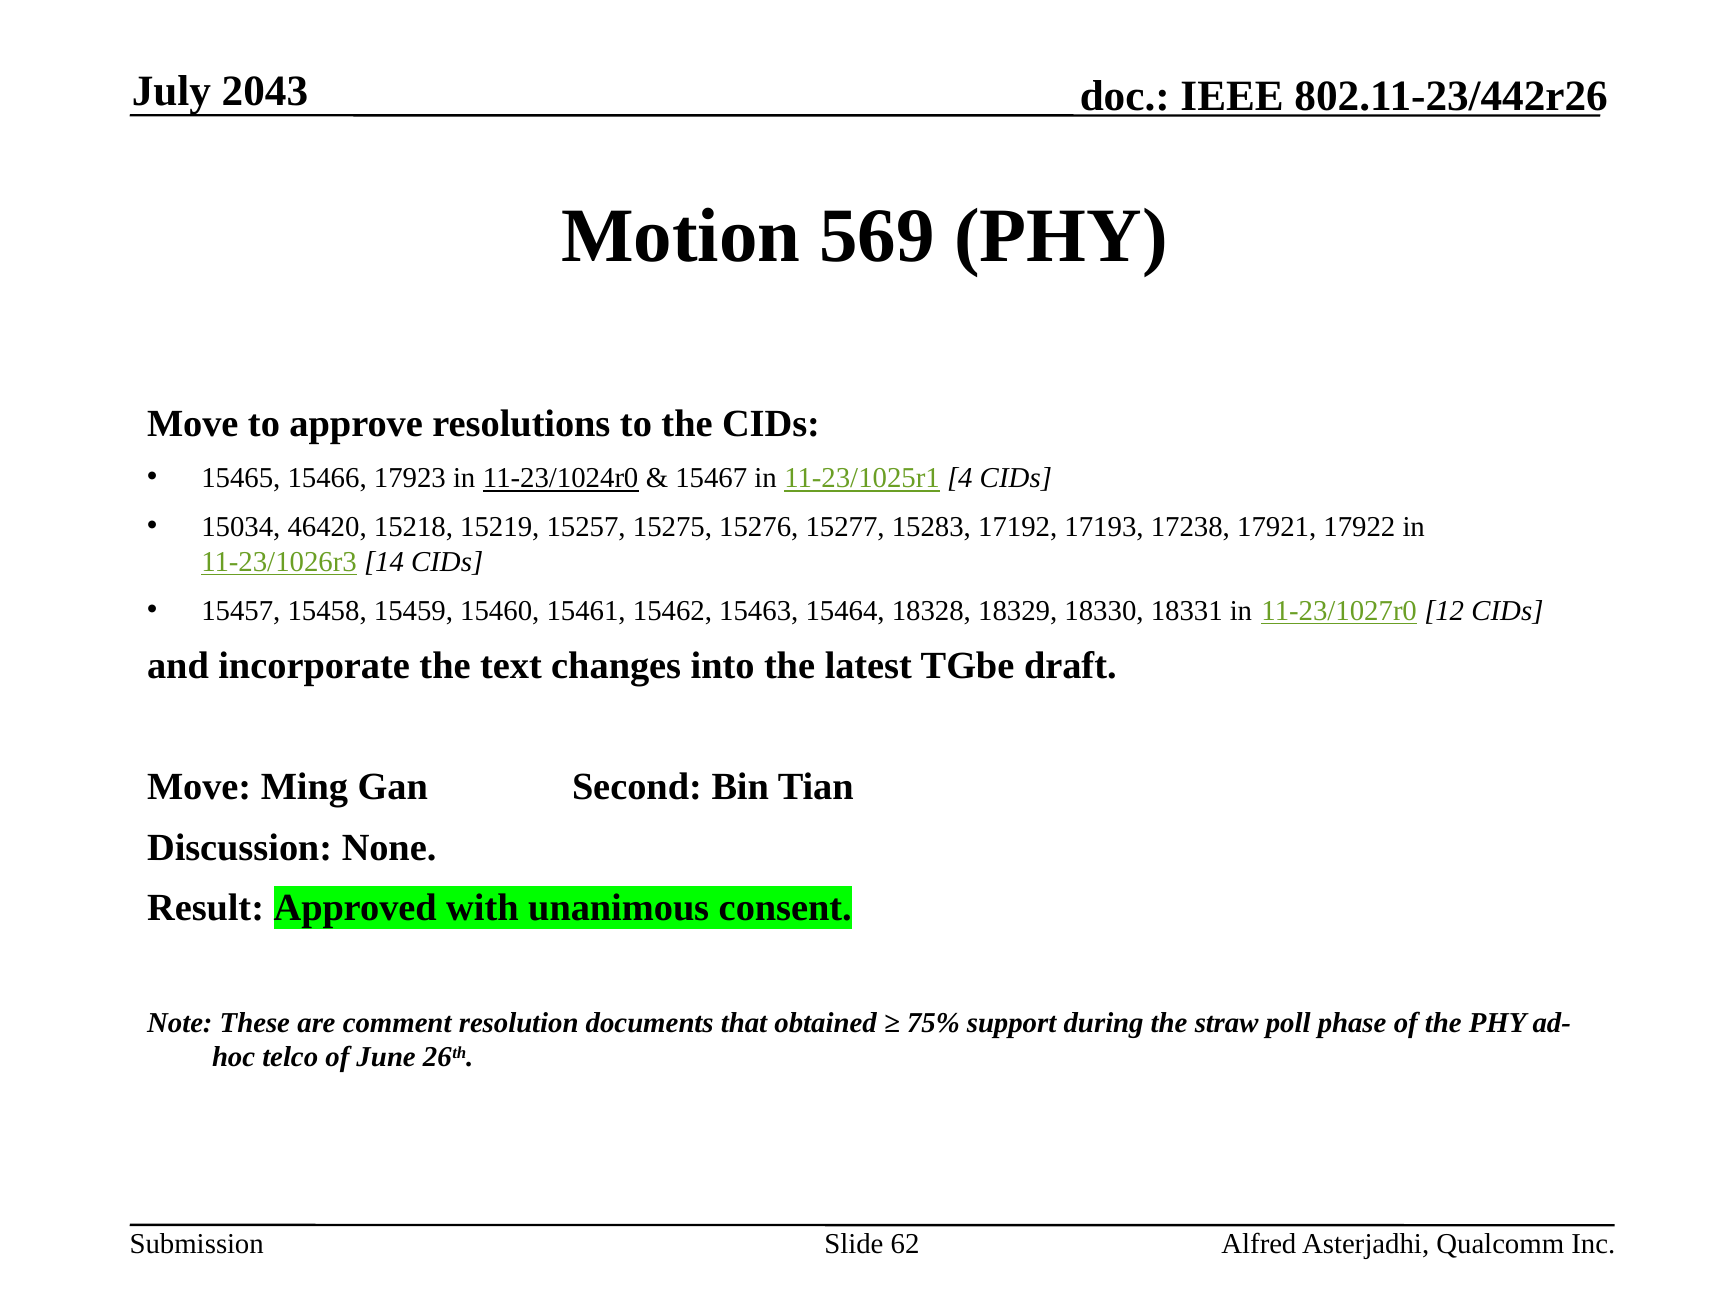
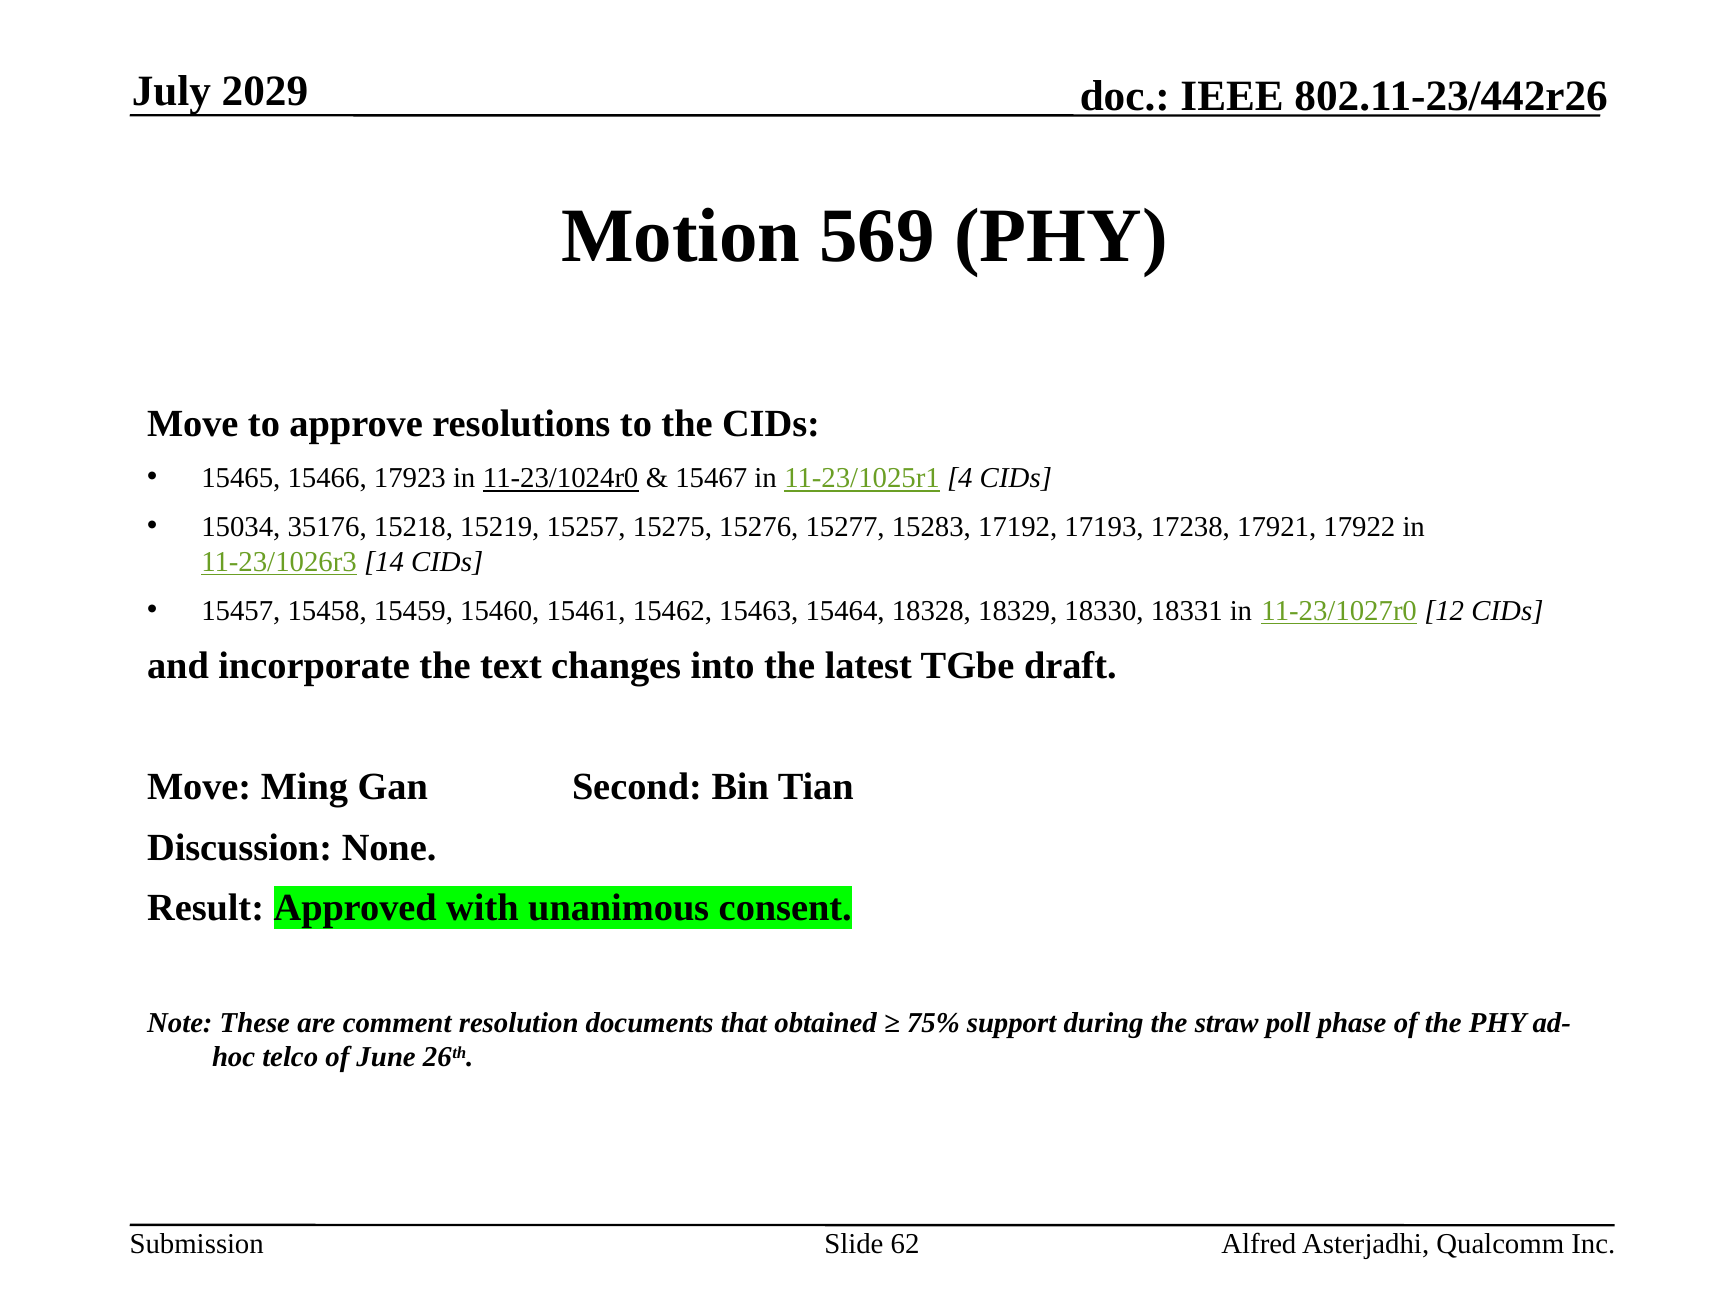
2043: 2043 -> 2029 (265, 92)
46420: 46420 -> 35176 (327, 527)
